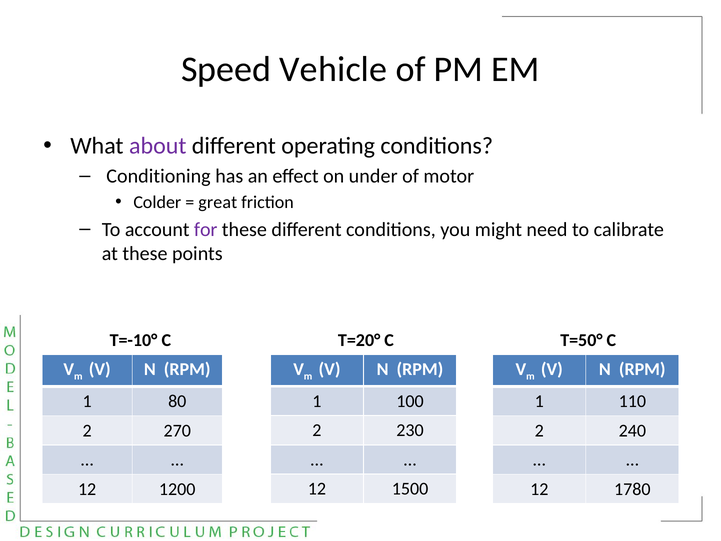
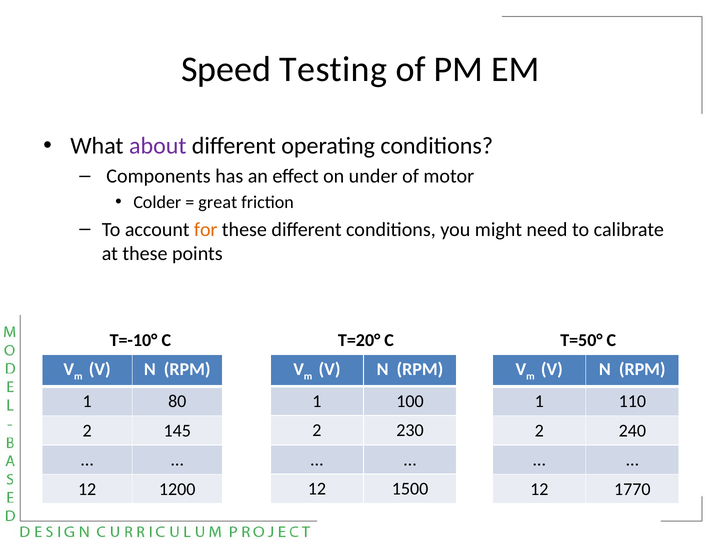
Vehicle: Vehicle -> Testing (333, 69)
Conditioning: Conditioning -> Components (158, 176)
for colour: purple -> orange (206, 229)
270: 270 -> 145 (177, 430)
1780: 1780 -> 1770 (632, 489)
